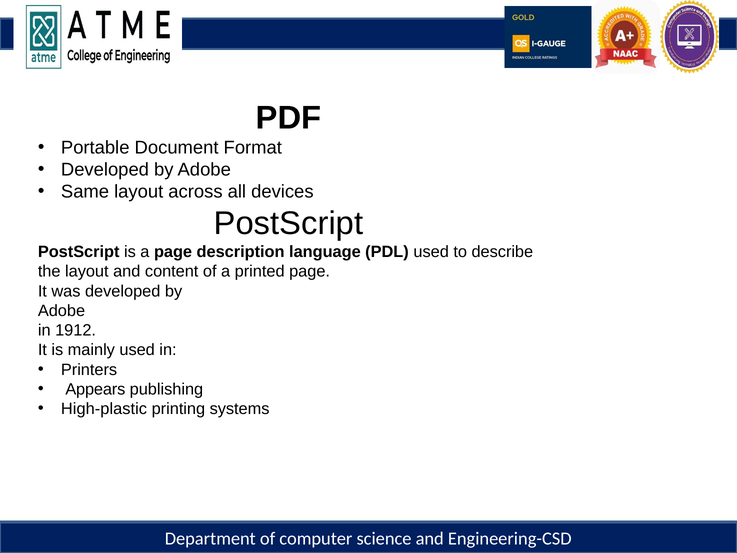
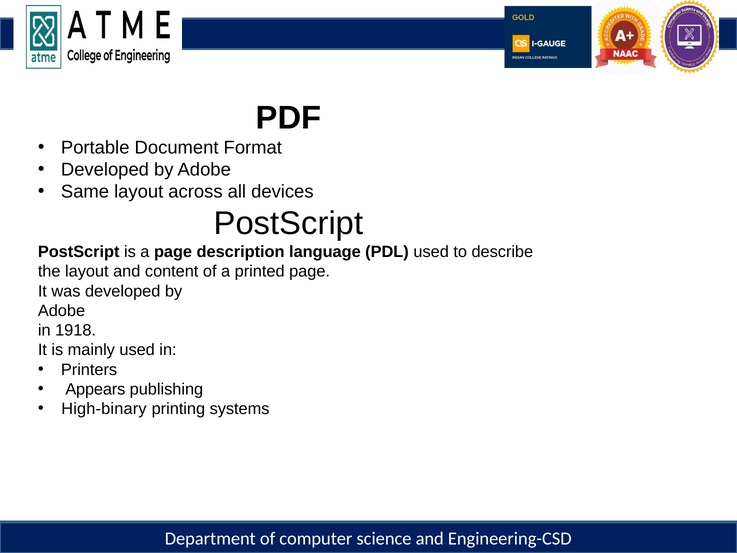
1912: 1912 -> 1918 (76, 330)
High-plastic: High-plastic -> High-binary (104, 409)
